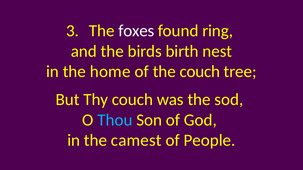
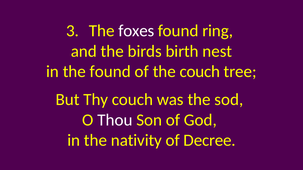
the home: home -> found (110, 72)
Thou colour: light blue -> white (115, 120)
camest: camest -> nativity (136, 141)
People: People -> Decree (210, 141)
